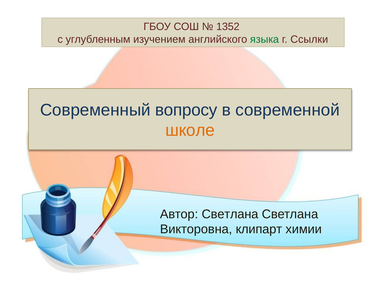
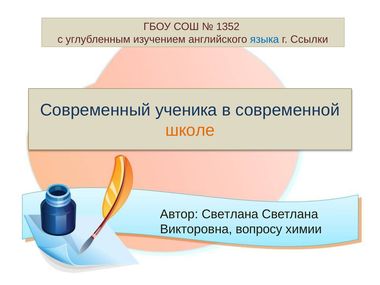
языка colour: green -> blue (264, 39)
вопросу: вопросу -> ученика (186, 110)
клипарт: клипарт -> вопросу (259, 229)
